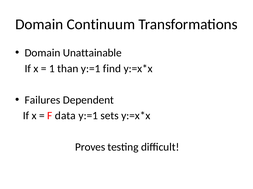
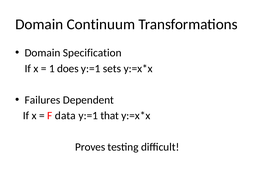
Unattainable: Unattainable -> Specification (92, 53)
than: than -> does (68, 69)
find: find -> sets (112, 69)
sets: sets -> that (110, 116)
